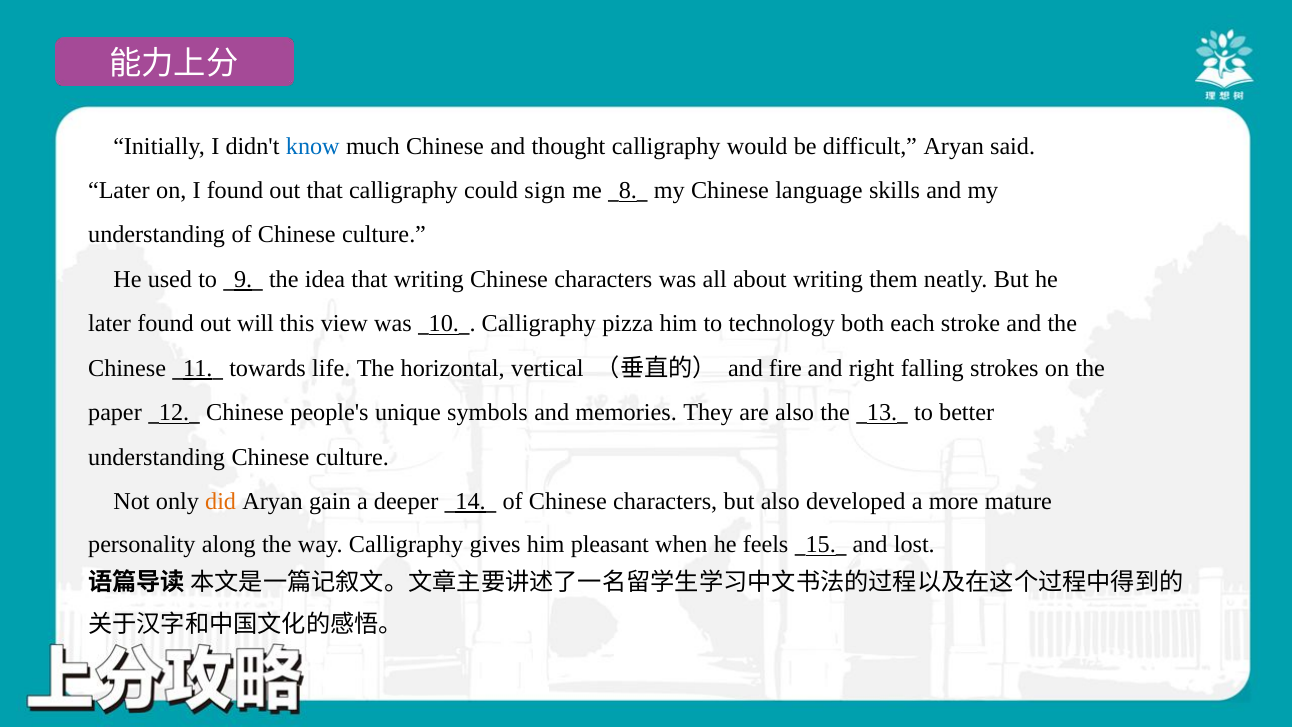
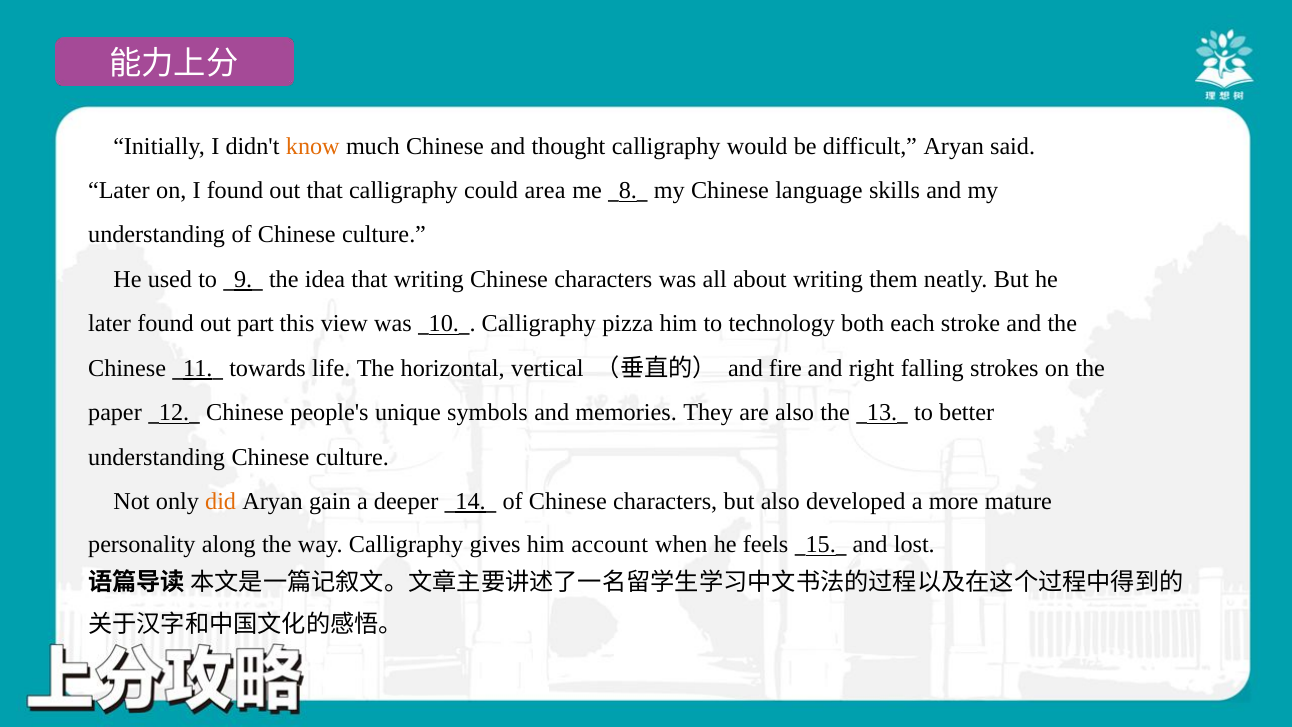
know colour: blue -> orange (313, 146)
sign: sign -> area (545, 190)
will: will -> part (255, 324)
pleasant: pleasant -> account (610, 544)
